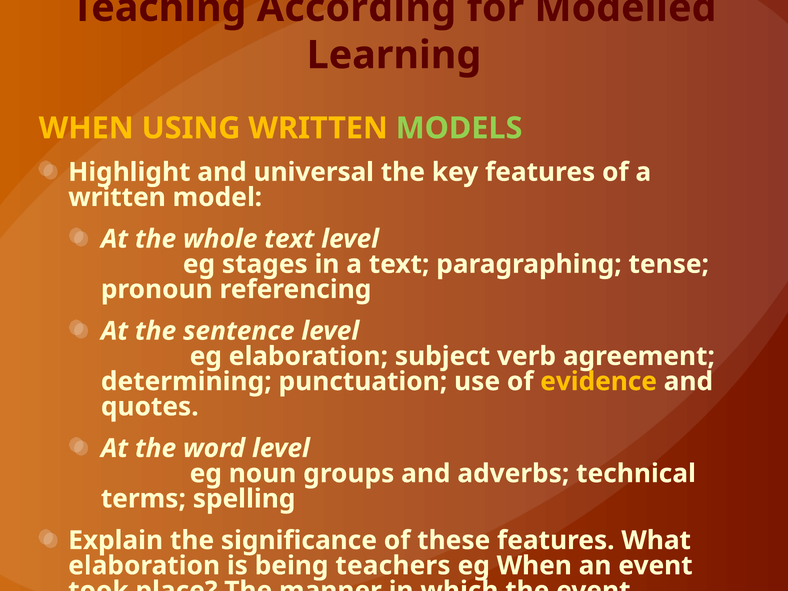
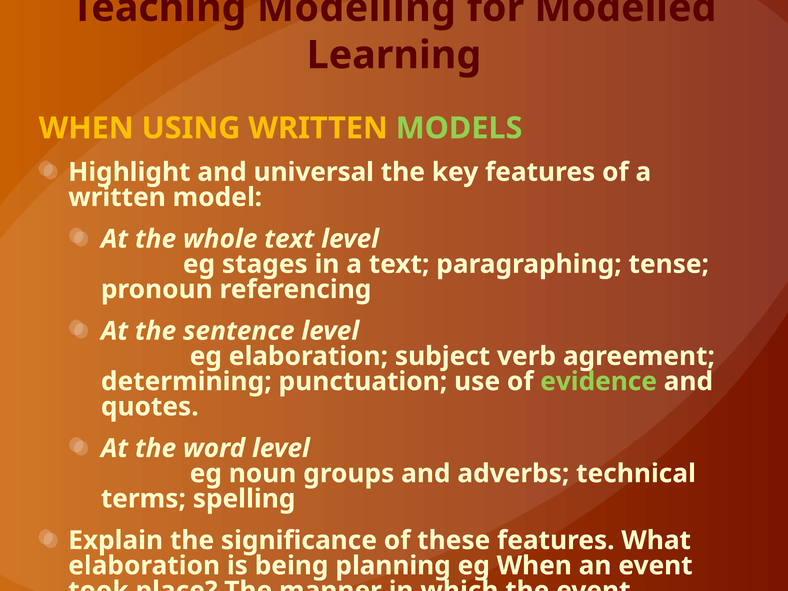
According: According -> Modelling (356, 8)
evidence colour: yellow -> light green (599, 381)
teachers: teachers -> planning (393, 566)
